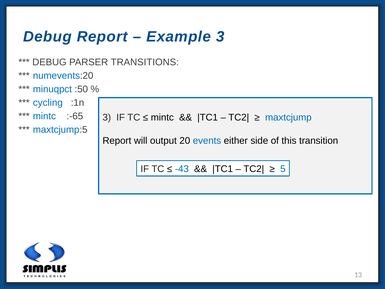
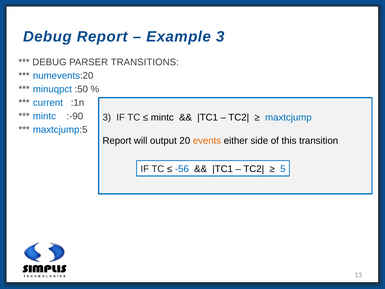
cycling: cycling -> current (48, 103)
:-65: :-65 -> :-90 (75, 116)
events colour: blue -> orange (207, 140)
-43: -43 -> -56 (182, 169)
